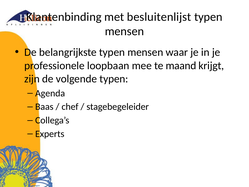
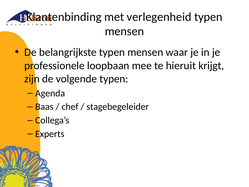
besluitenlijst: besluitenlijst -> verlegenheid (159, 17)
maand: maand -> hieruit (181, 66)
